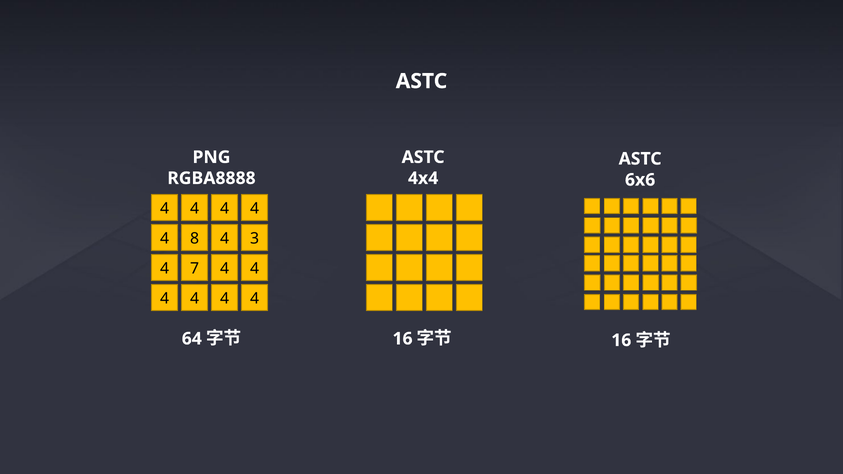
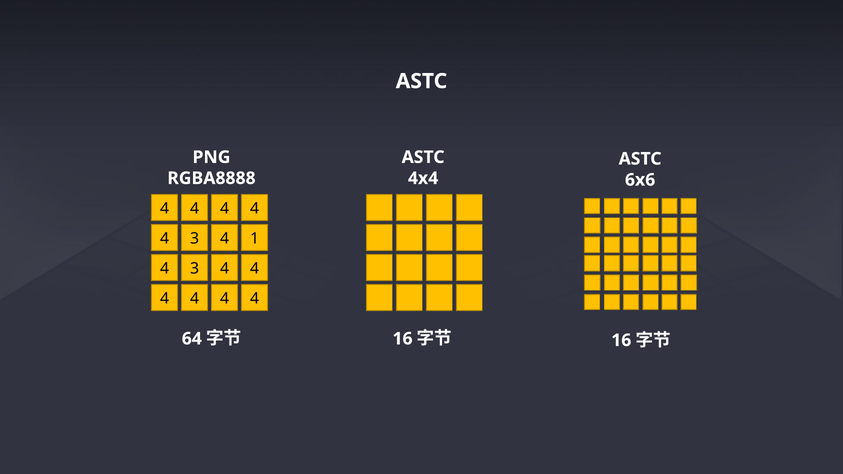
8: 8 -> 3 (195, 239)
3: 3 -> 1 (255, 239)
7: 7 -> 3 (195, 269)
